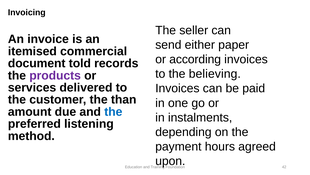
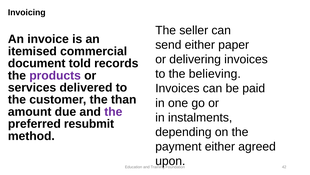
according: according -> delivering (195, 59)
the colour: blue -> purple (113, 111)
listening: listening -> resubmit (89, 123)
payment hours: hours -> either (220, 146)
